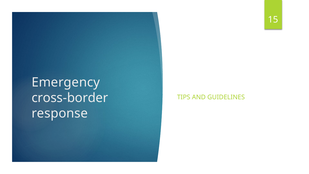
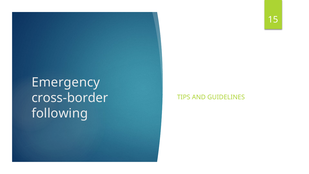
response: response -> following (60, 113)
